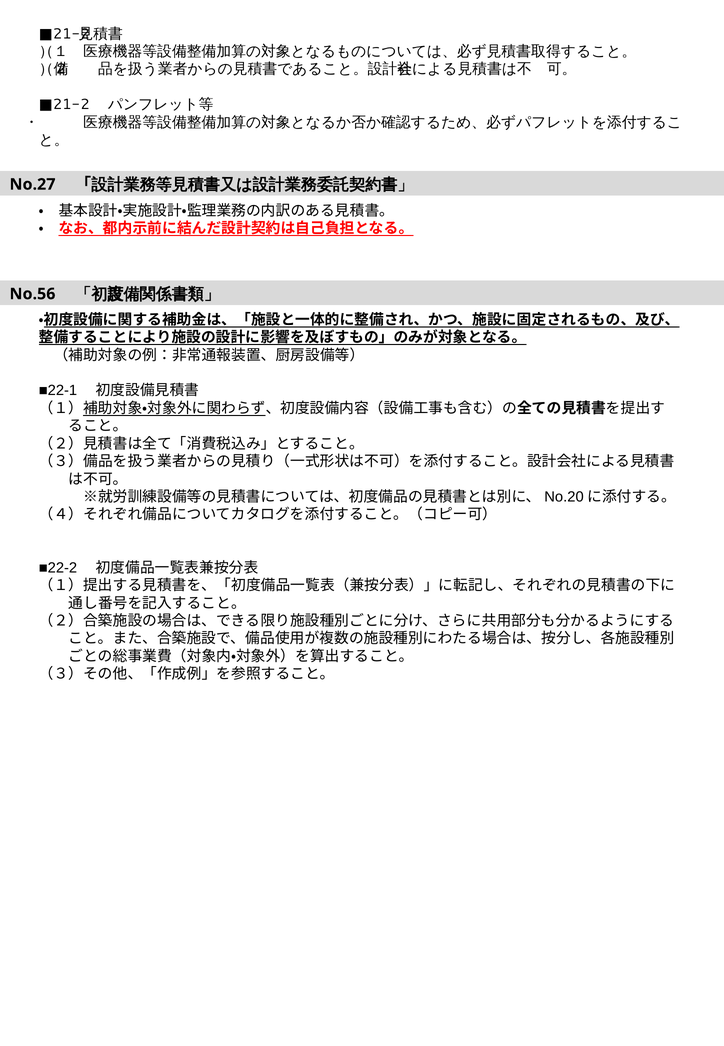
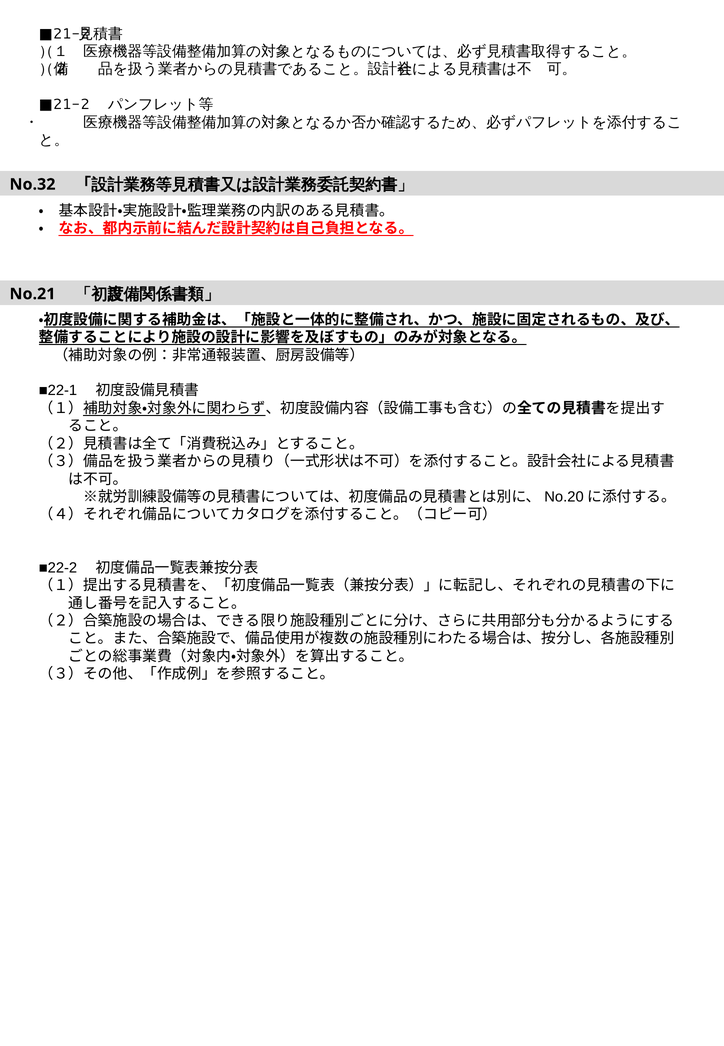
No.27: No.27 -> No.32 (32, 184)
No.56: No.56 -> No.21 (32, 294)
